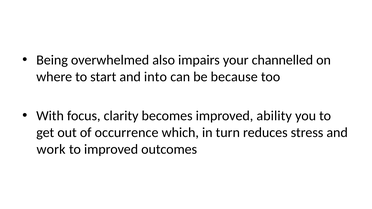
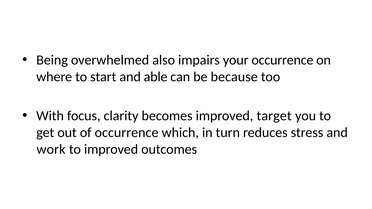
your channelled: channelled -> occurrence (282, 60)
into: into -> able (156, 77)
ability: ability -> target (274, 116)
